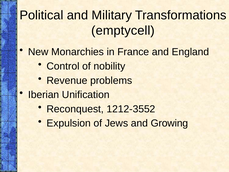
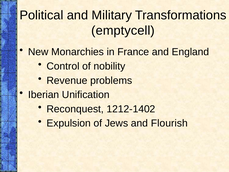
1212-3552: 1212-3552 -> 1212-1402 (131, 109)
Growing: Growing -> Flourish (169, 123)
